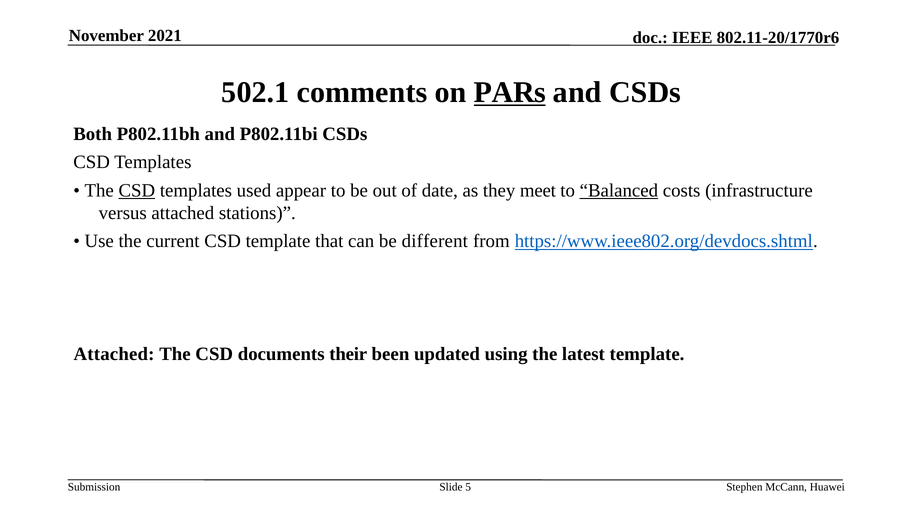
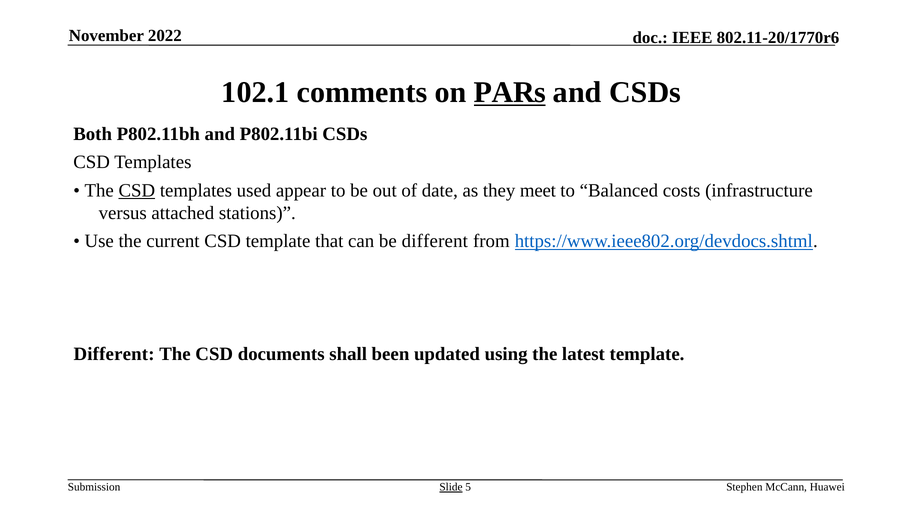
2021: 2021 -> 2022 (165, 36)
502.1: 502.1 -> 102.1 (255, 92)
Balanced underline: present -> none (619, 190)
Attached: Attached -> Different (114, 354)
their: their -> shall (348, 354)
Slide underline: none -> present (451, 487)
